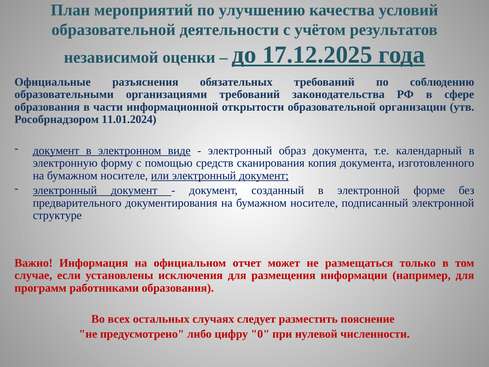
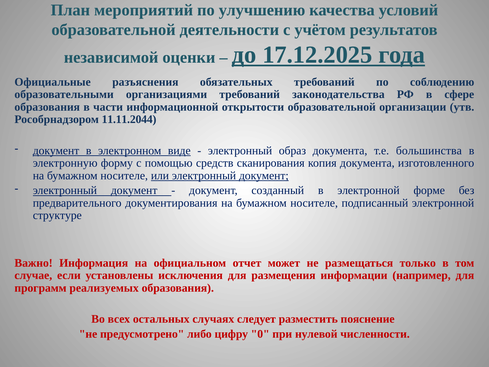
11.01.2024: 11.01.2024 -> 11.11.2044 (129, 119)
календарный: календарный -> большинства (429, 150)
работниками: работниками -> реализуемых (104, 288)
